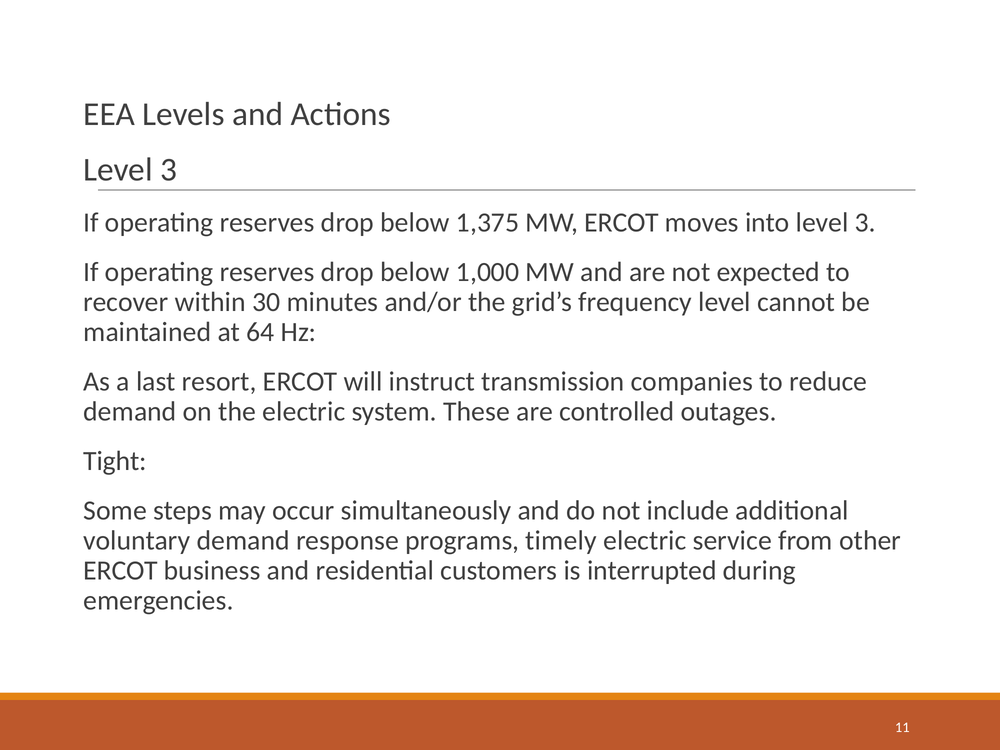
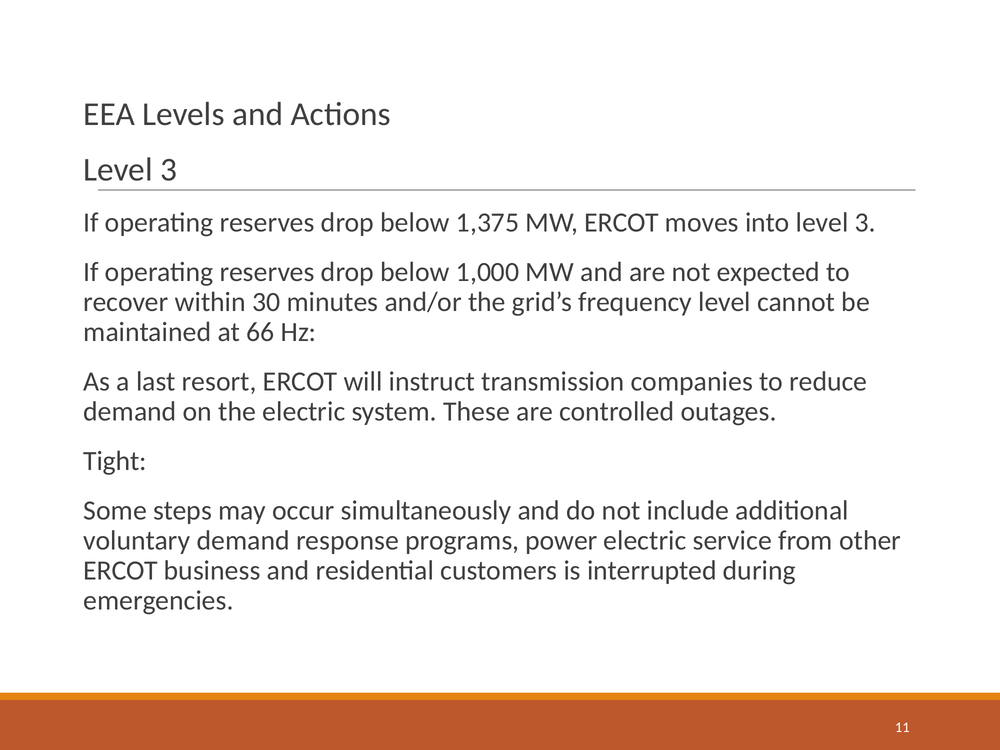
64: 64 -> 66 (260, 332)
timely: timely -> power (561, 541)
